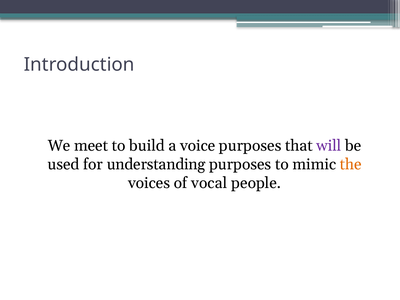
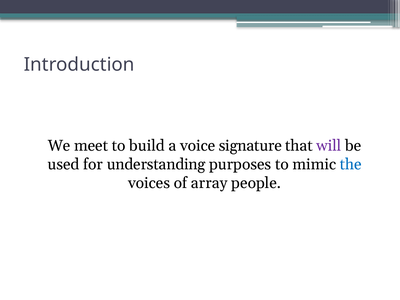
voice purposes: purposes -> signature (250, 146)
the colour: orange -> blue (351, 164)
vocal: vocal -> array (209, 183)
